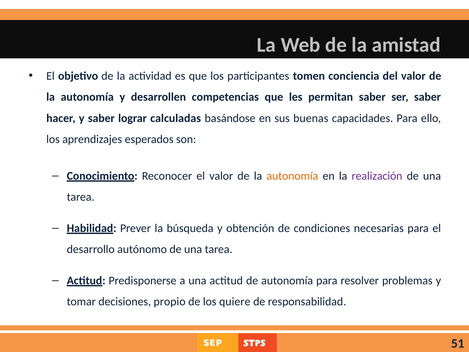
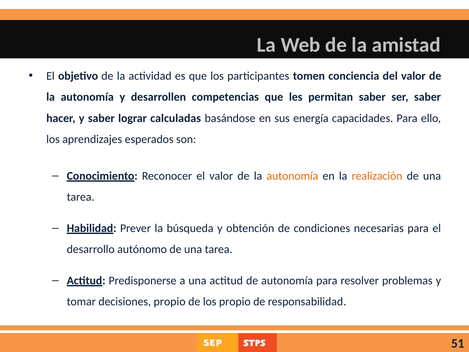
buenas: buenas -> energía (311, 118)
realización colour: purple -> orange (377, 176)
los quiere: quiere -> propio (235, 302)
